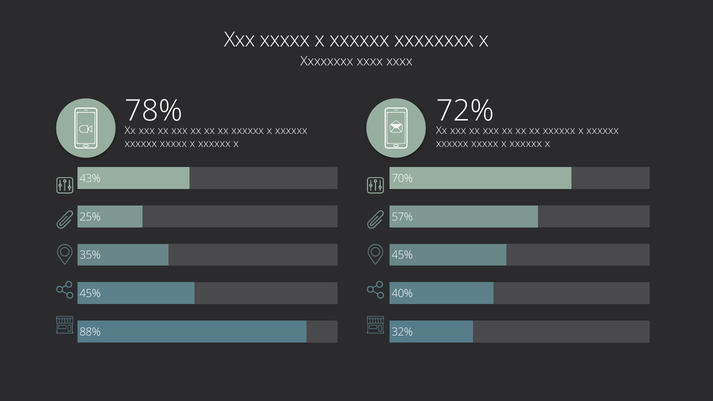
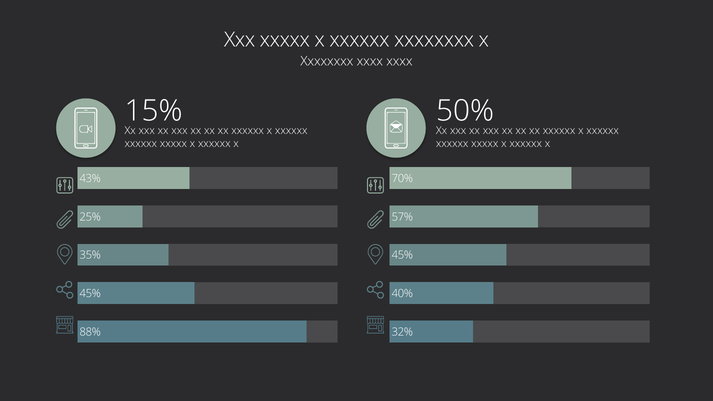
78%: 78% -> 15% (154, 111)
72%: 72% -> 50% (465, 111)
